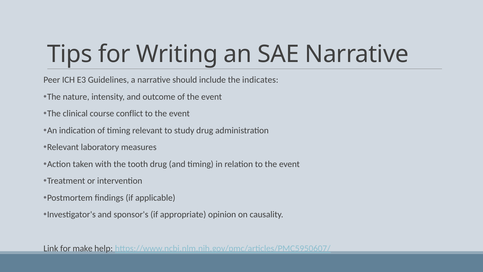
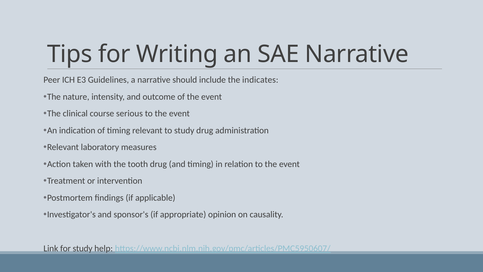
conflict: conflict -> serious (129, 113)
for make: make -> study (83, 248)
